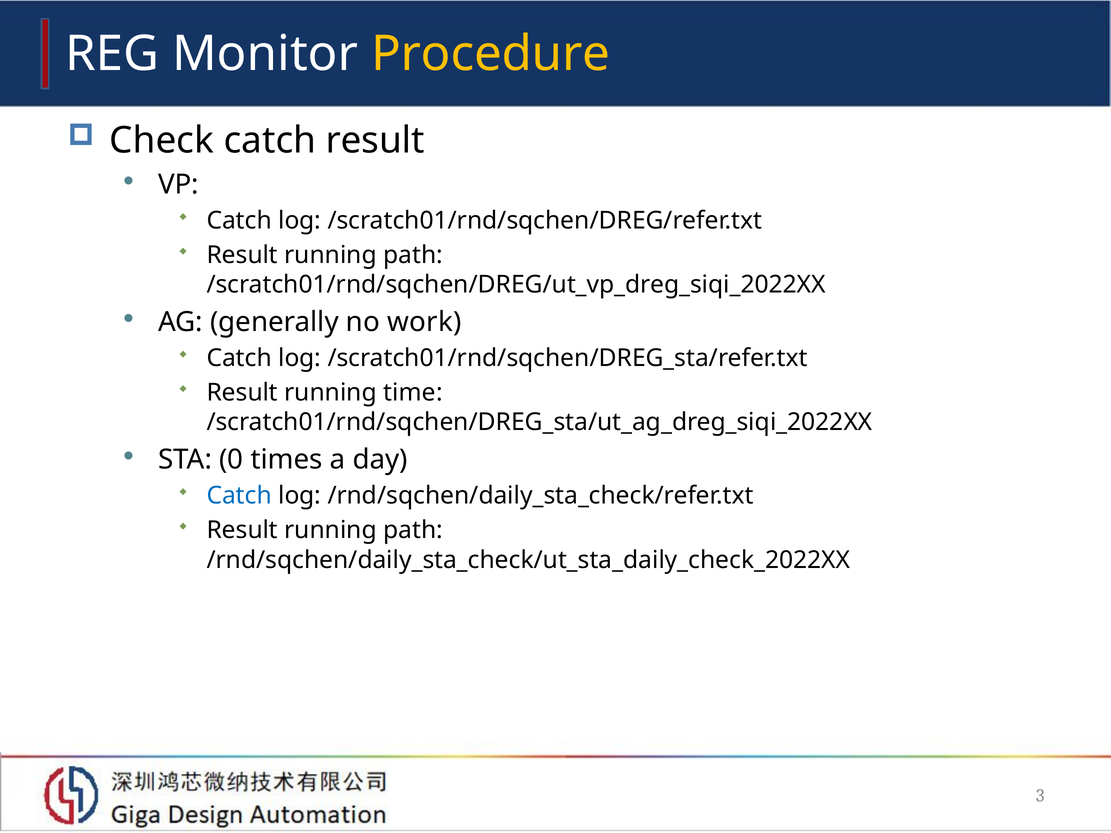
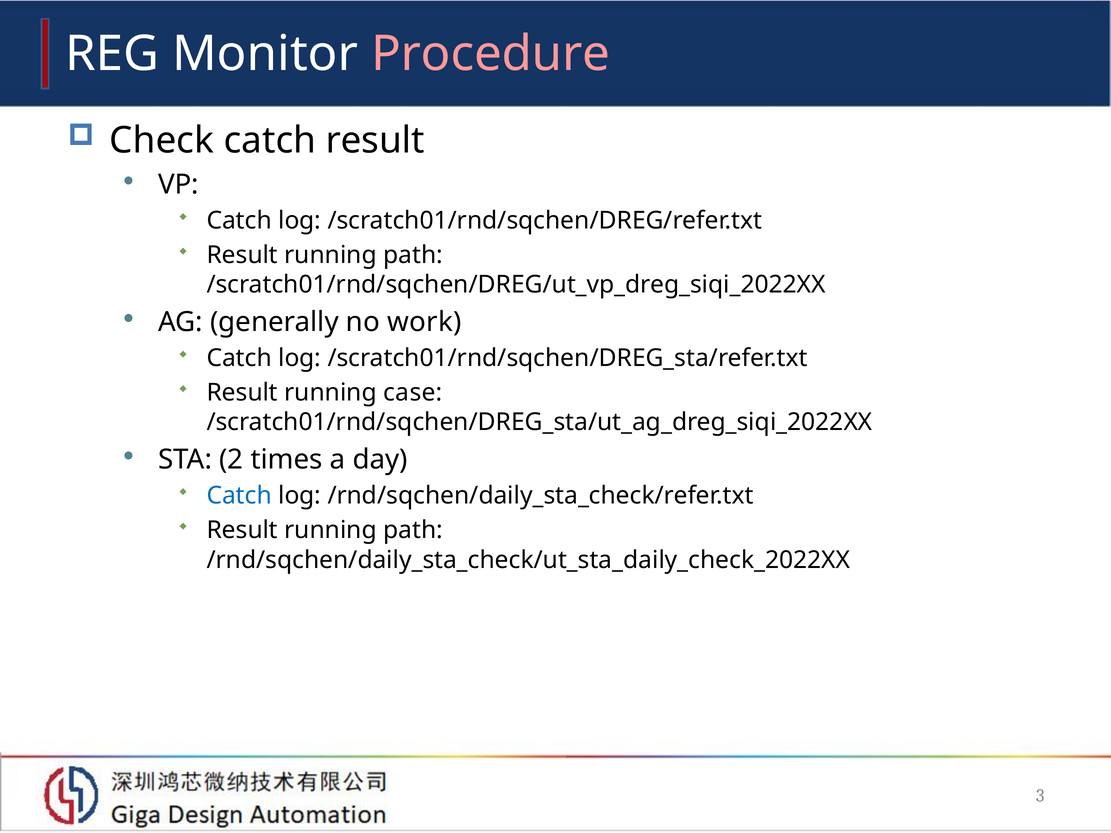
Procedure colour: yellow -> pink (491, 54)
time: time -> case (413, 393)
0: 0 -> 2 (231, 460)
